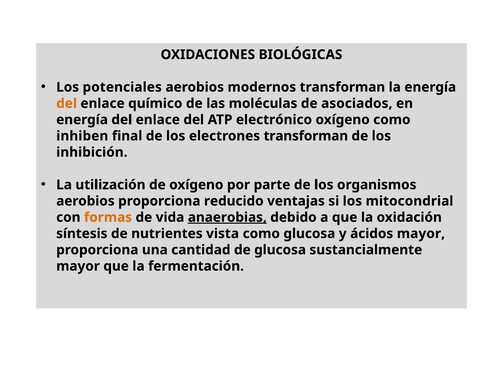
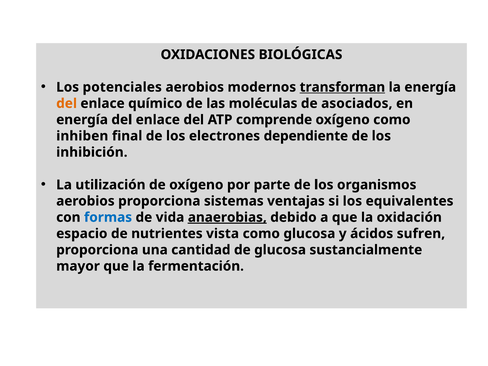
transforman underline: none -> present (342, 87)
electrónico: electrónico -> comprende (274, 120)
electrones transforman: transforman -> dependiente (306, 136)
reducido: reducido -> sistemas (234, 201)
mitocondrial: mitocondrial -> equivalentes (410, 201)
formas colour: orange -> blue (108, 217)
síntesis: síntesis -> espacio (82, 234)
ácidos mayor: mayor -> sufren (421, 234)
